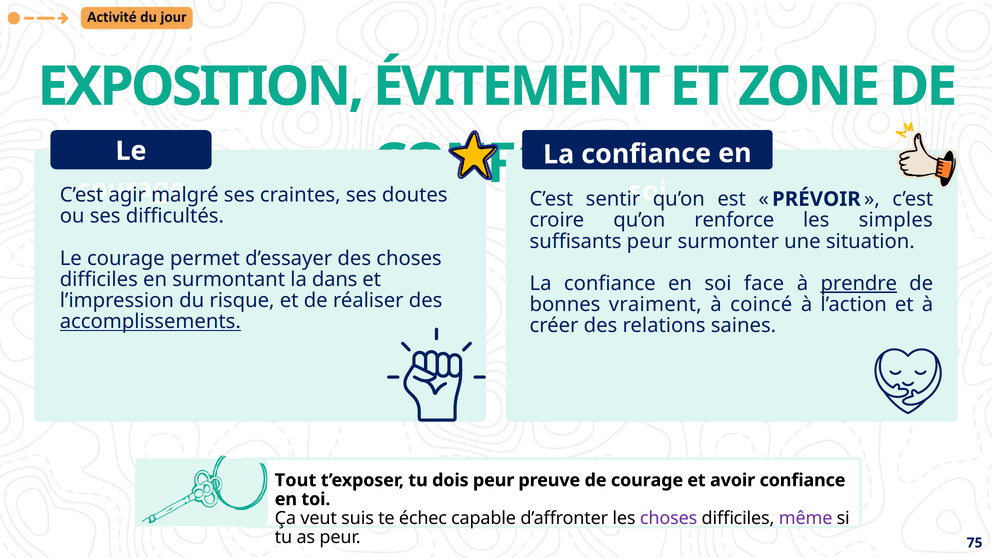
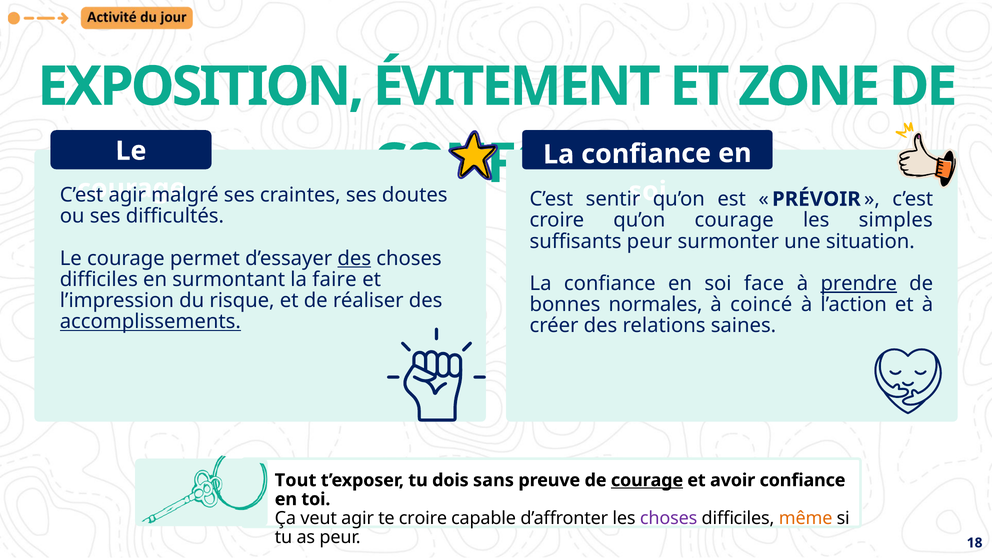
qu’on renforce: renforce -> courage (734, 220)
des underline: none -> present (354, 258)
dans: dans -> faire (334, 279)
vraiment: vraiment -> normales (655, 305)
dois peur: peur -> sans (493, 480)
courage underline: none -> present (647, 480)
veut suis: suis -> agir (358, 518)
te échec: échec -> croire (423, 518)
même colour: purple -> orange (806, 518)
75: 75 -> 18 (975, 543)
